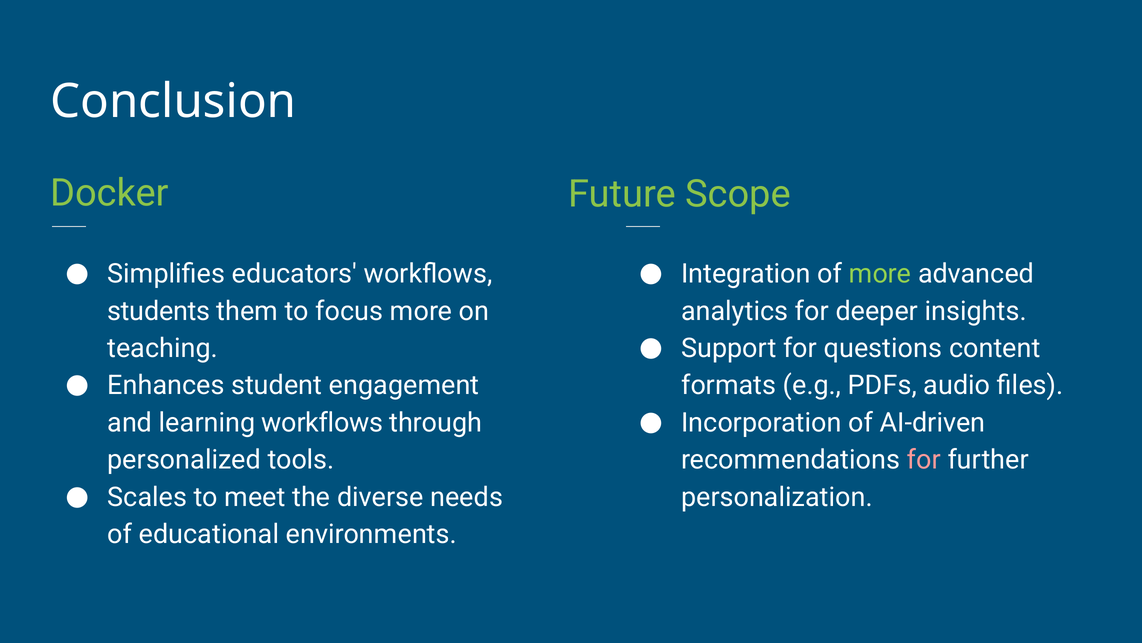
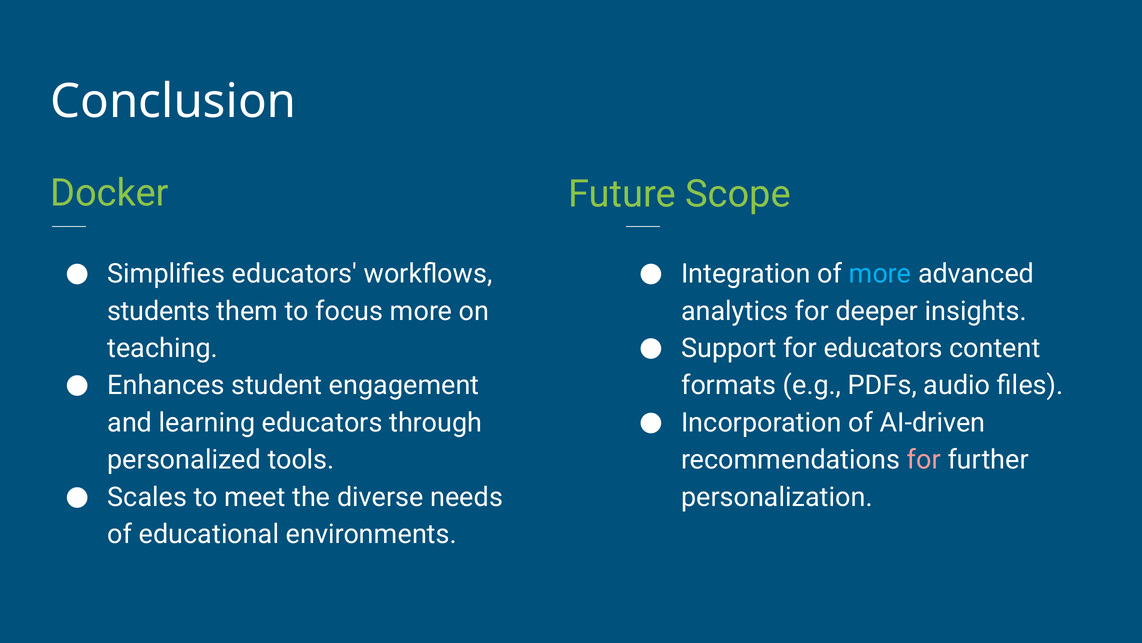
more colour: light green -> light blue (880, 274)
for questions: questions -> educators (883, 348)
learning workflows: workflows -> educators (322, 422)
